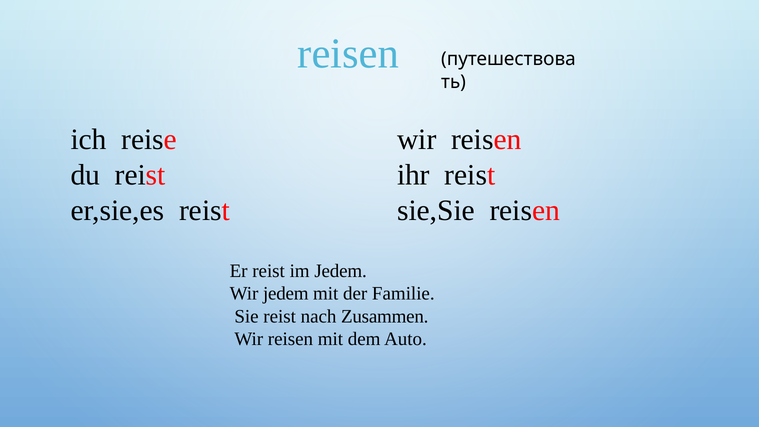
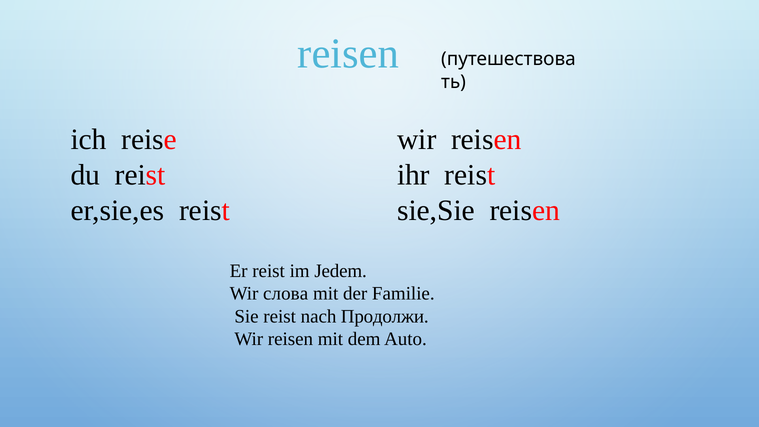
Wir jedem: jedem -> слова (286, 294)
Zusammen: Zusammen -> Продолжи (385, 316)
